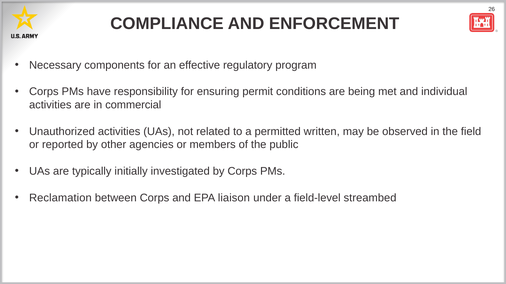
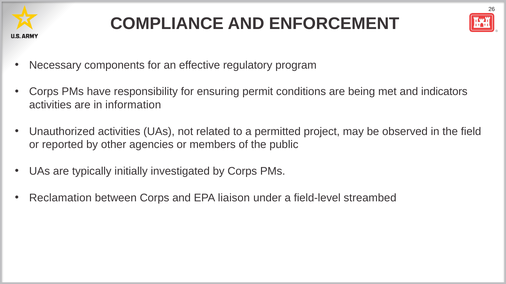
individual: individual -> indicators (444, 92)
commercial: commercial -> information (133, 105)
written: written -> project (322, 132)
